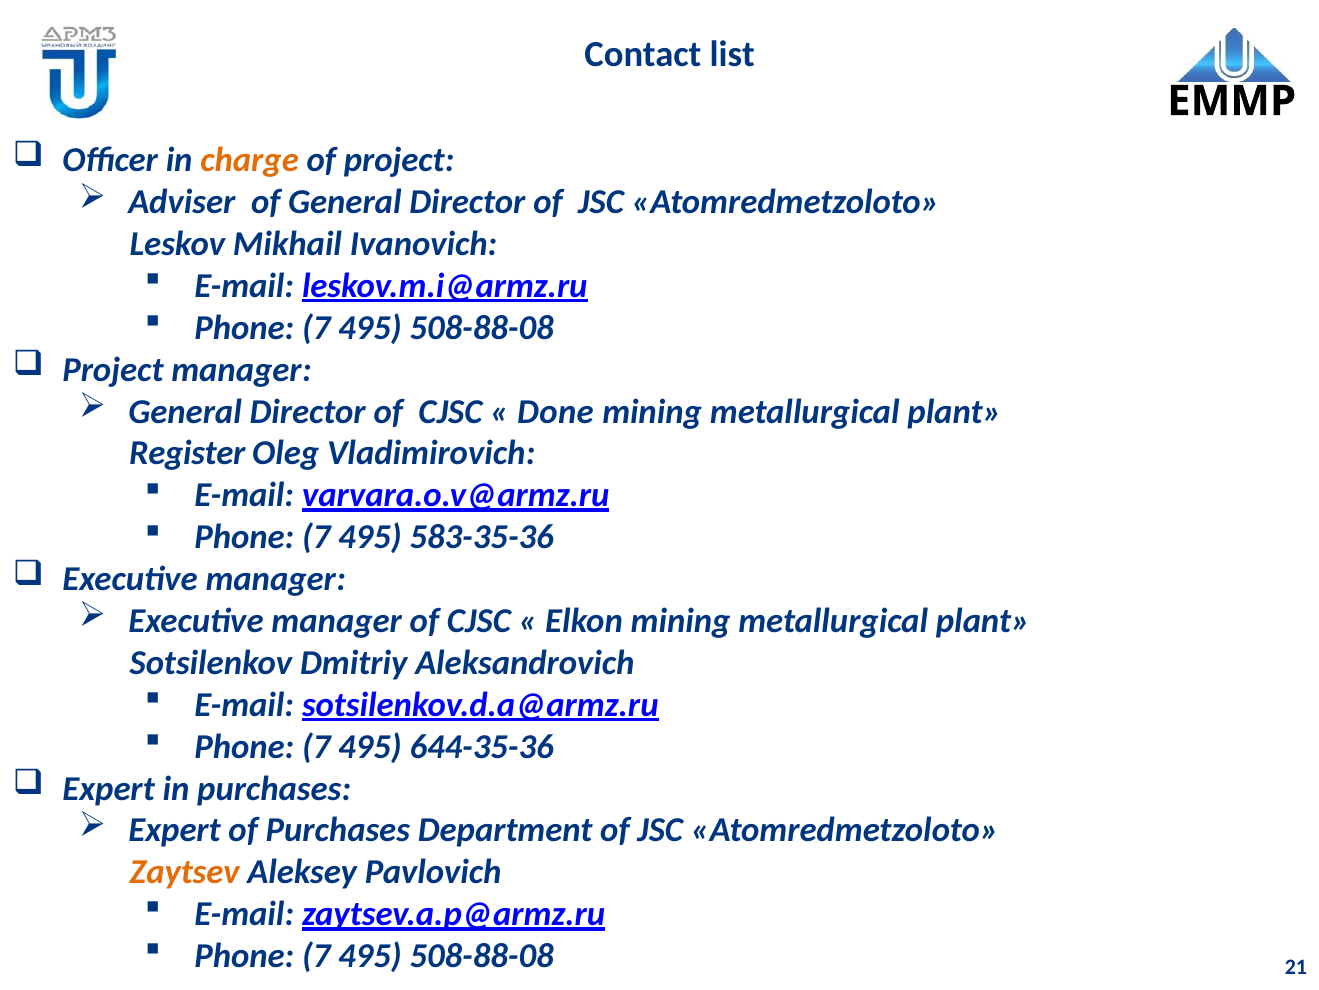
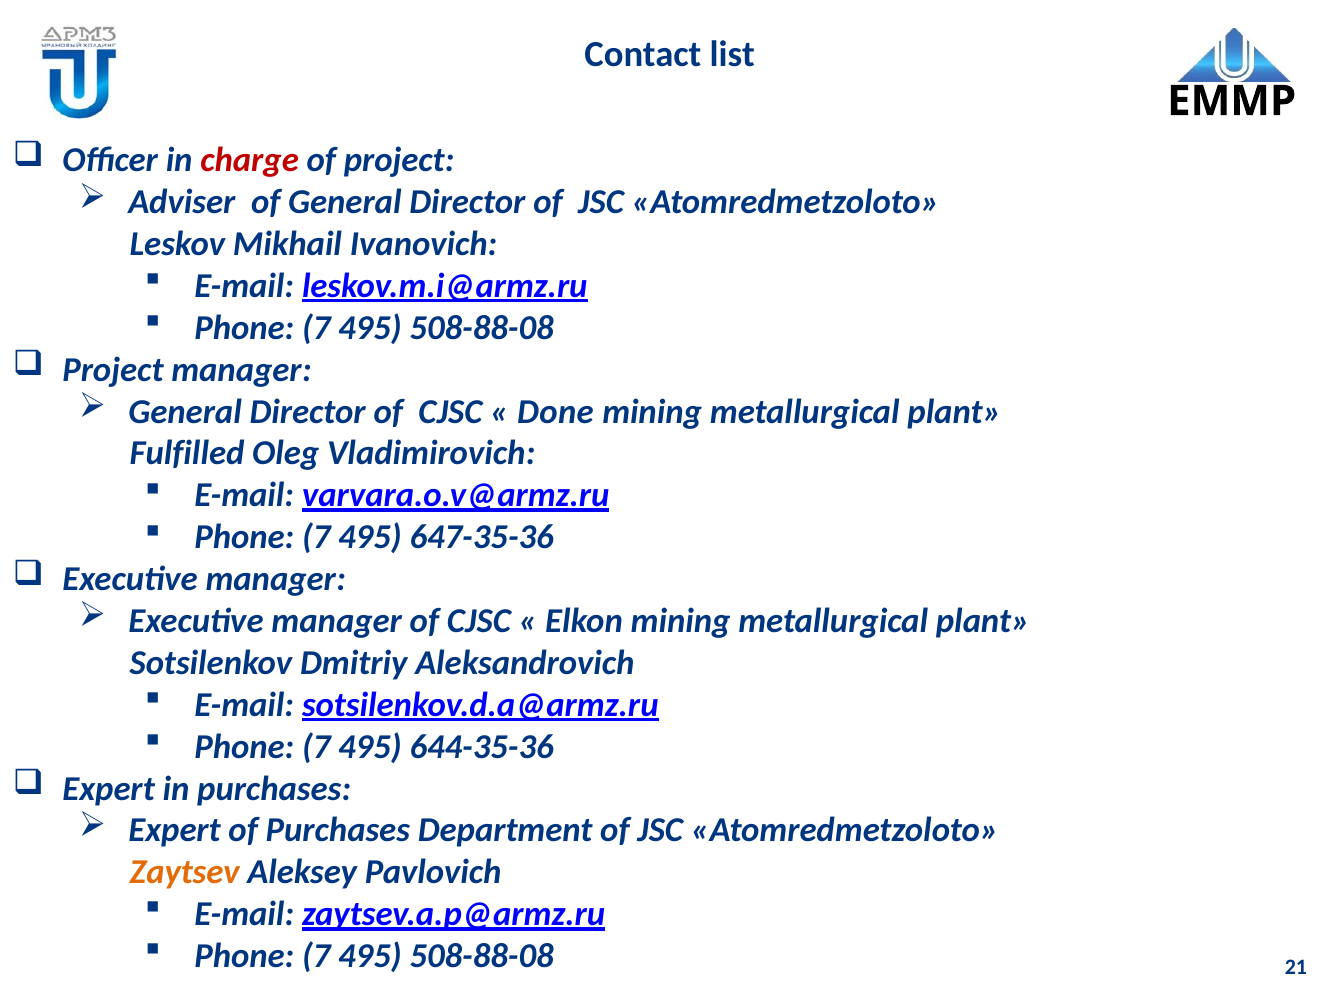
charge colour: orange -> red (250, 160)
Register: Register -> Fulfilled (187, 453)
583-35-36: 583-35-36 -> 647-35-36 (482, 537)
